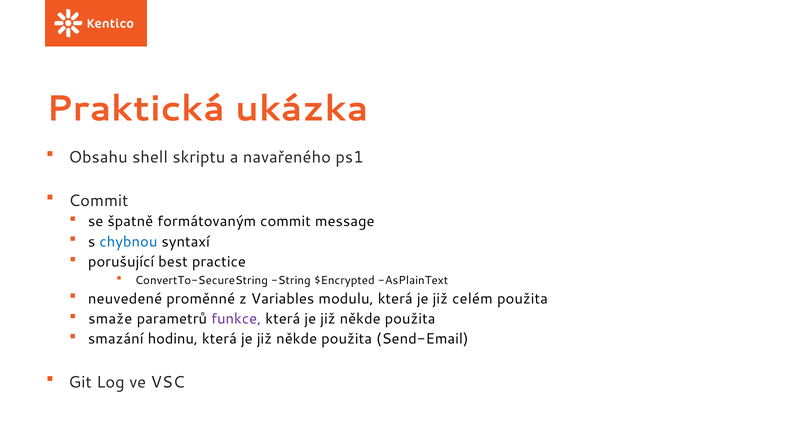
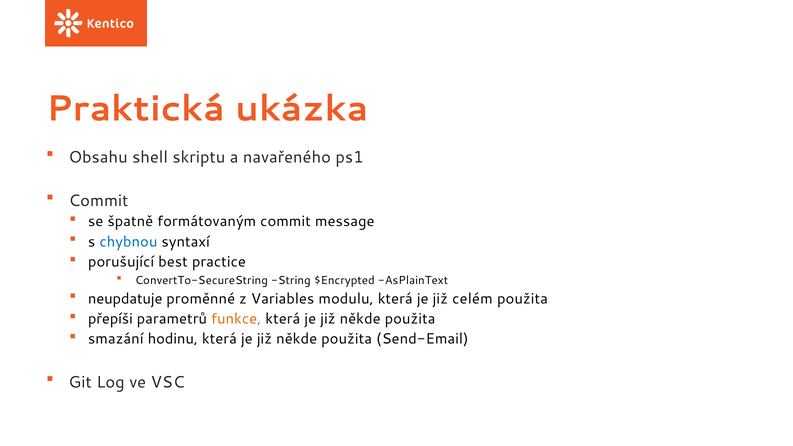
neuvedené: neuvedené -> neupdatuje (125, 299)
smaže: smaže -> přepíši (110, 319)
funkce colour: purple -> orange (236, 319)
